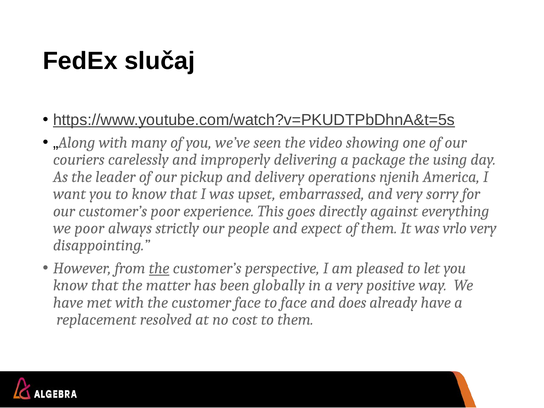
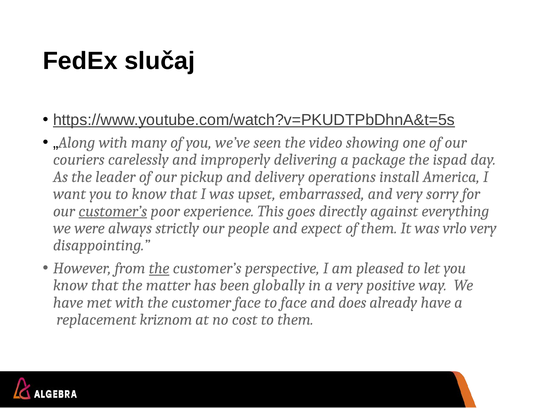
using: using -> ispad (450, 160)
njenih: njenih -> install (399, 177)
customer’s underline: none -> present (113, 211)
we poor: poor -> were (90, 228)
resolved: resolved -> kriznom (166, 320)
